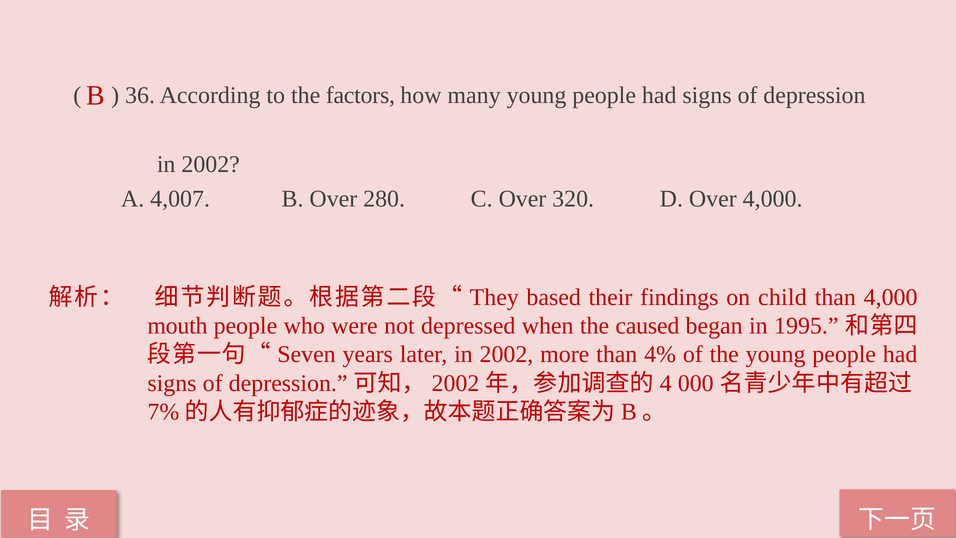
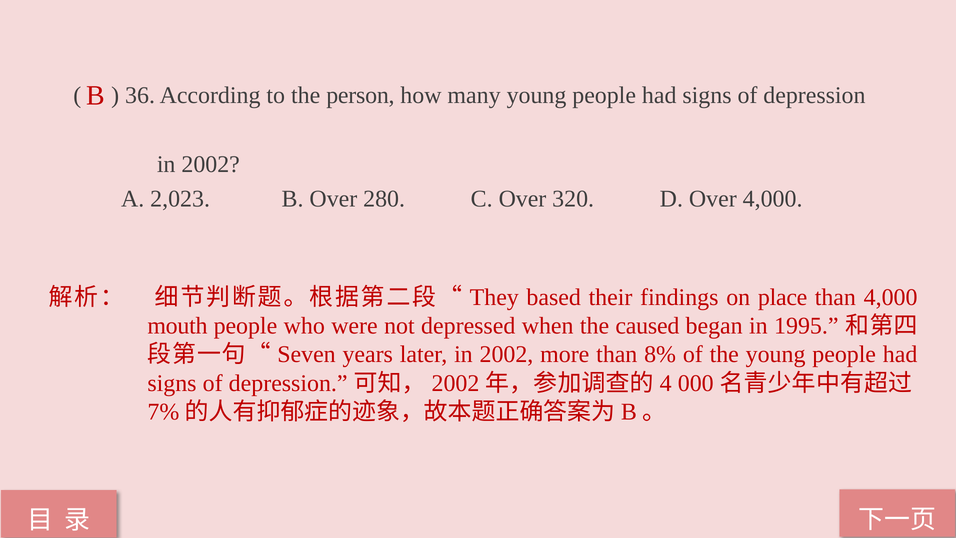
factors: factors -> person (360, 95)
4,007: 4,007 -> 2,023 (180, 199)
child: child -> place (783, 297)
4%: 4% -> 8% (660, 354)
